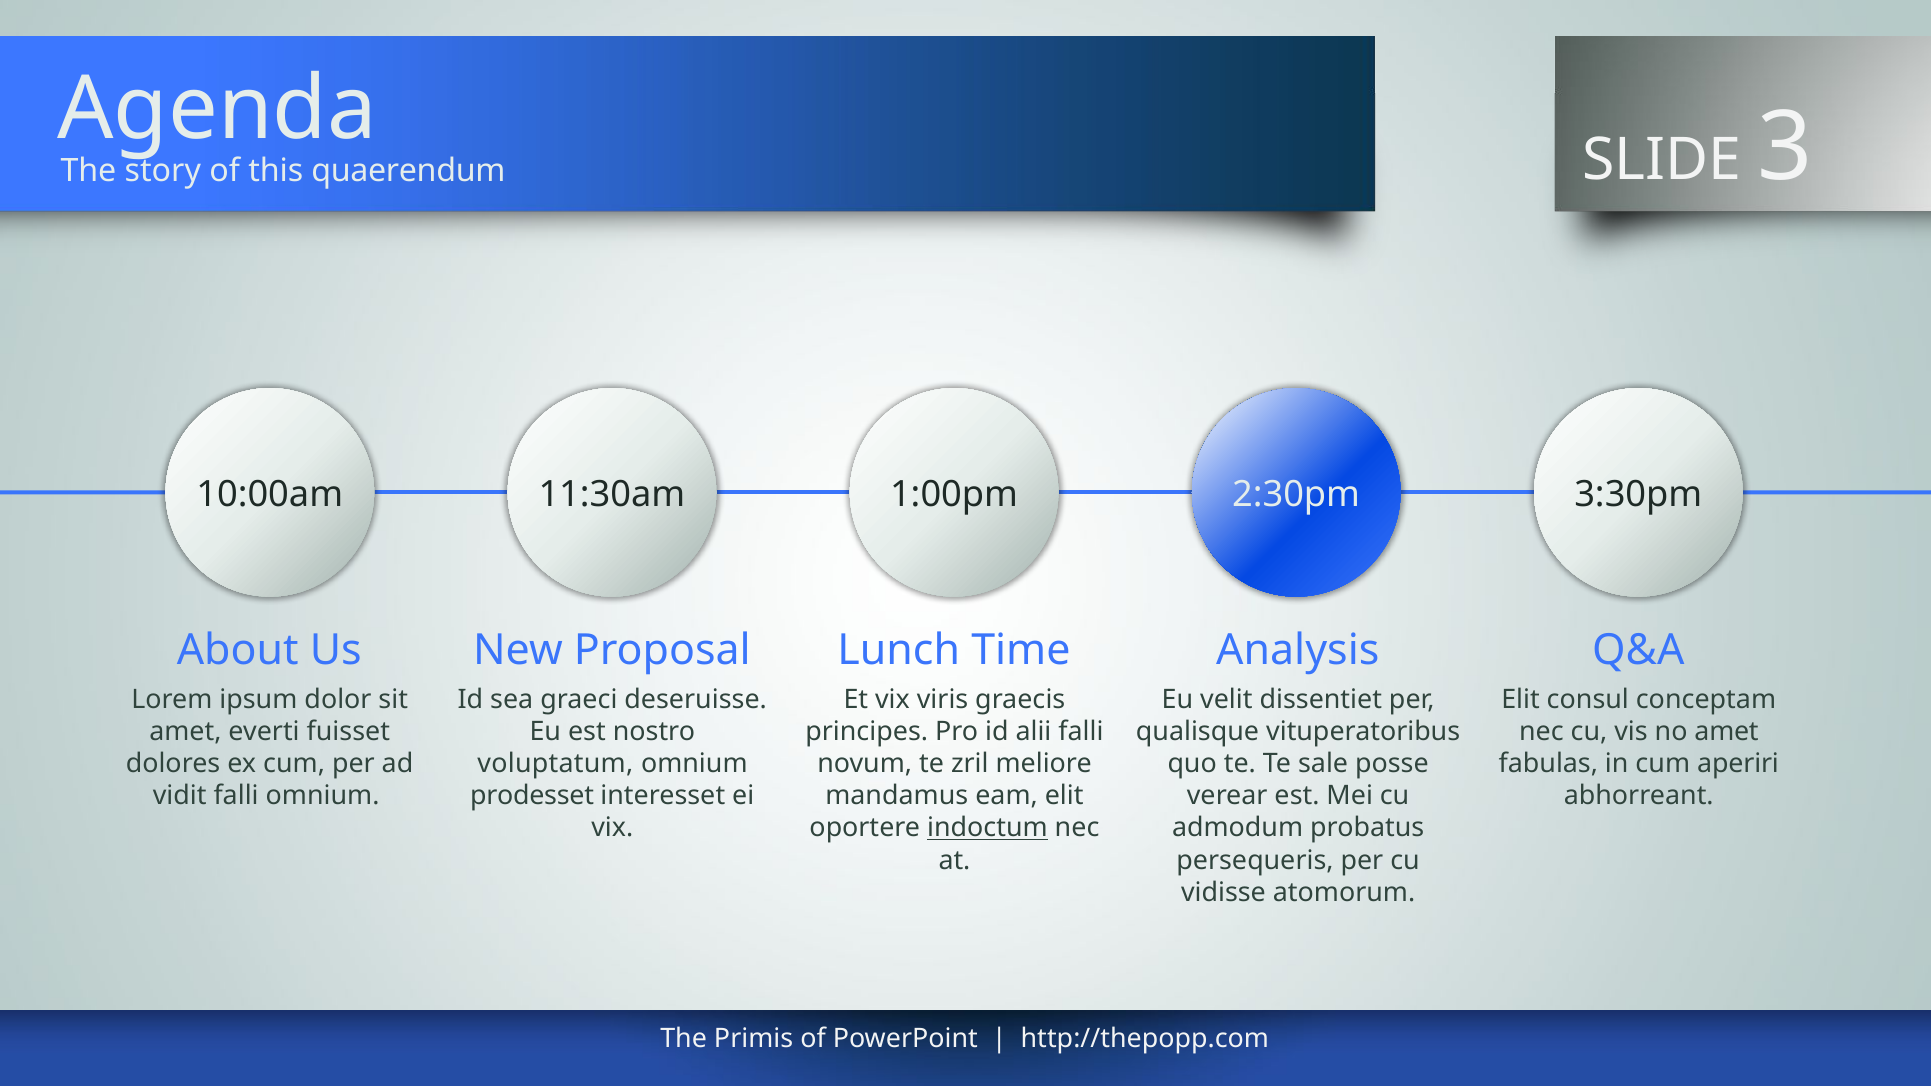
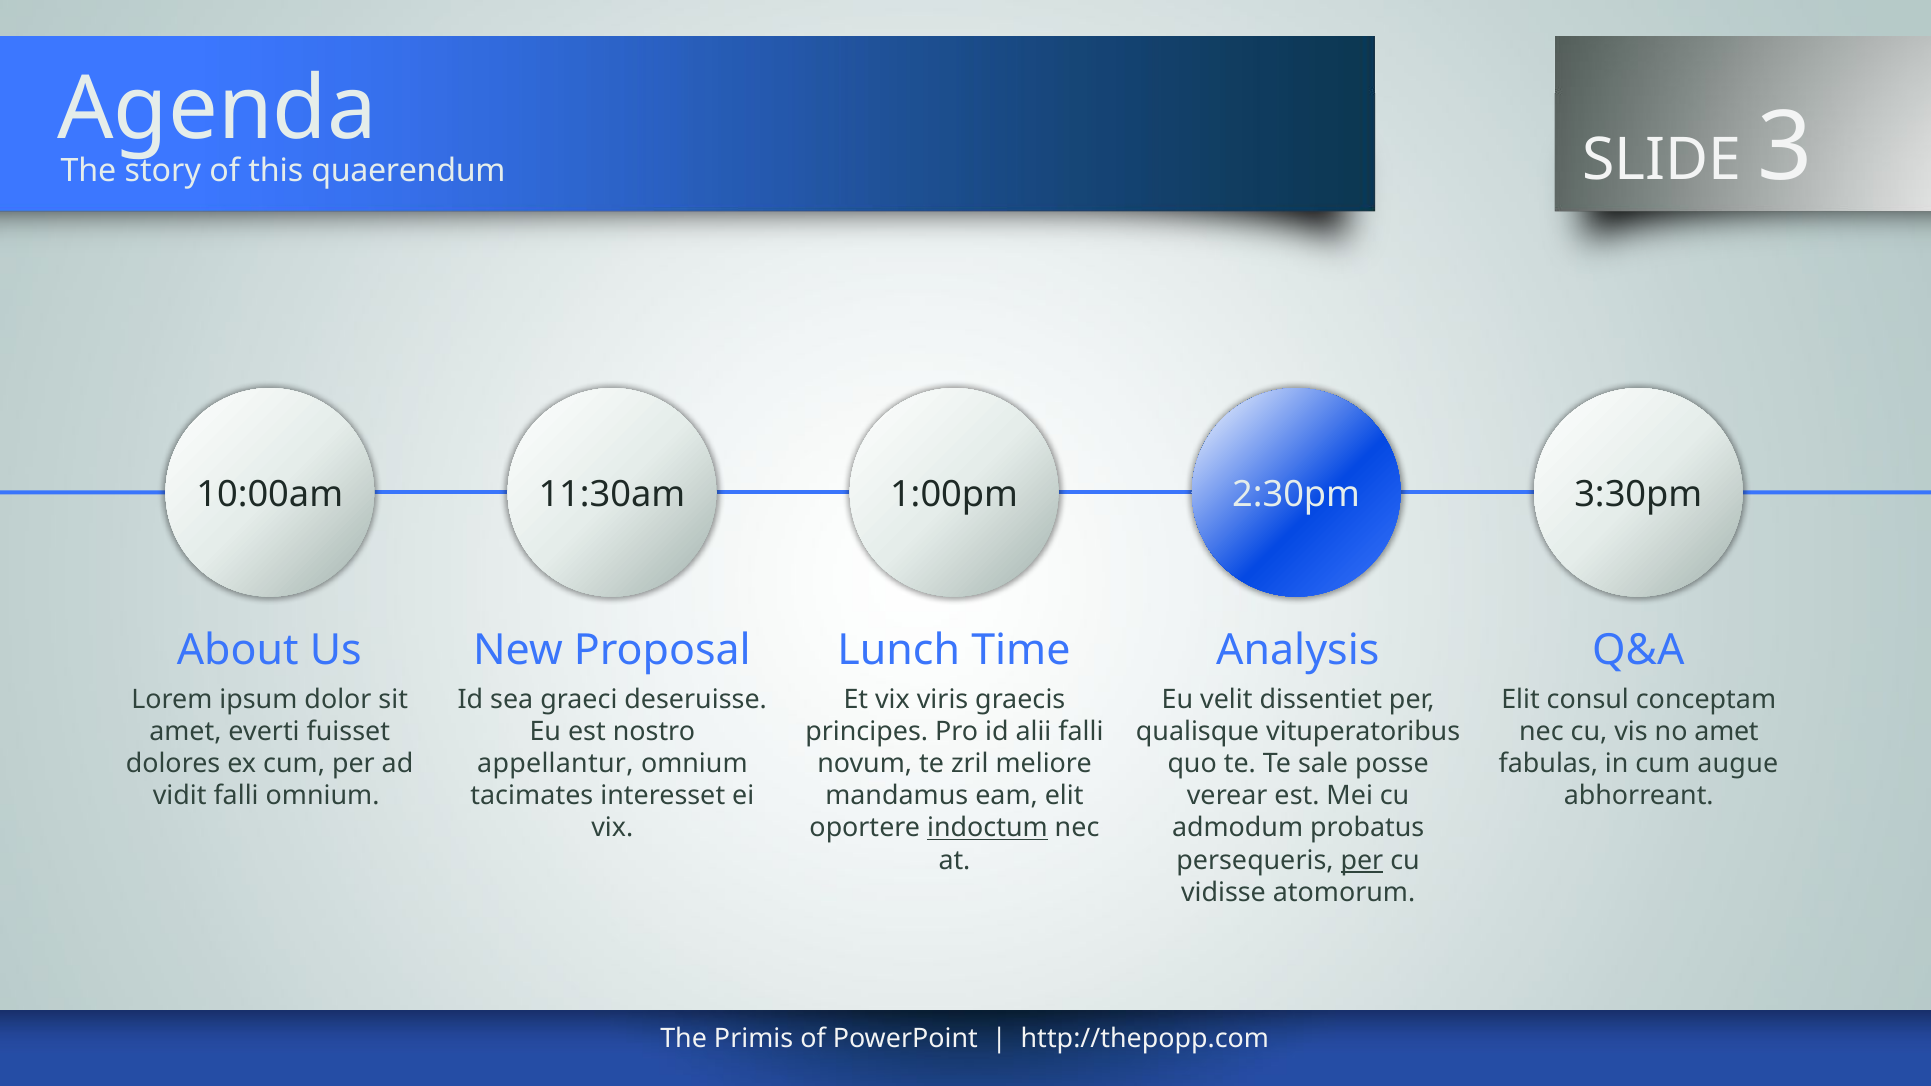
voluptatum: voluptatum -> appellantur (555, 764)
aperiri: aperiri -> augue (1738, 764)
prodesset: prodesset -> tacimates (532, 796)
per underline: none -> present (1362, 860)
